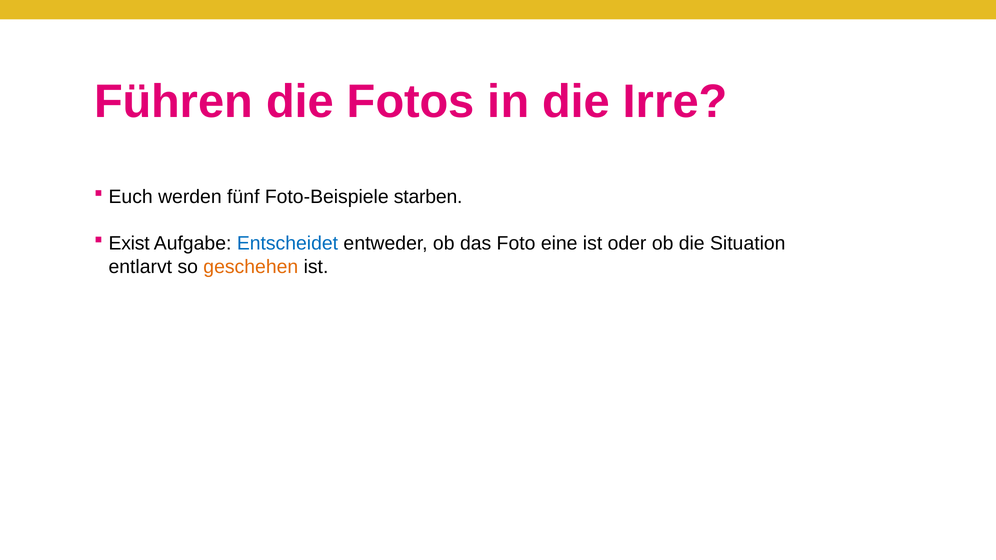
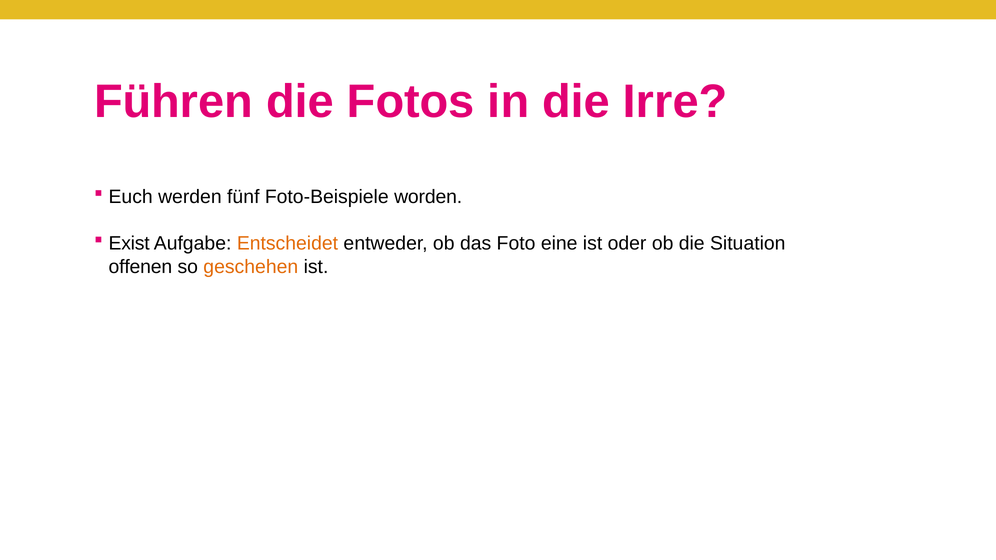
starben: starben -> worden (428, 197)
Entscheidet colour: blue -> orange (287, 244)
entlarvt: entlarvt -> offenen (140, 267)
